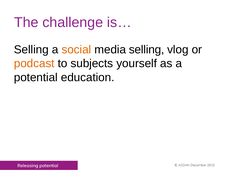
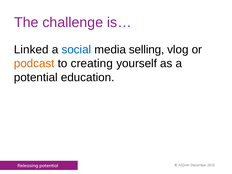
Selling: Selling -> Linked (31, 50)
social colour: orange -> blue (76, 50)
subjects: subjects -> creating (92, 63)
